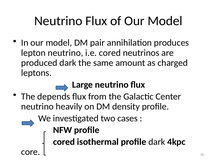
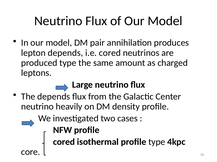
lepton neutrino: neutrino -> depends (65, 53)
produced dark: dark -> type (68, 63)
profile dark: dark -> type (157, 143)
